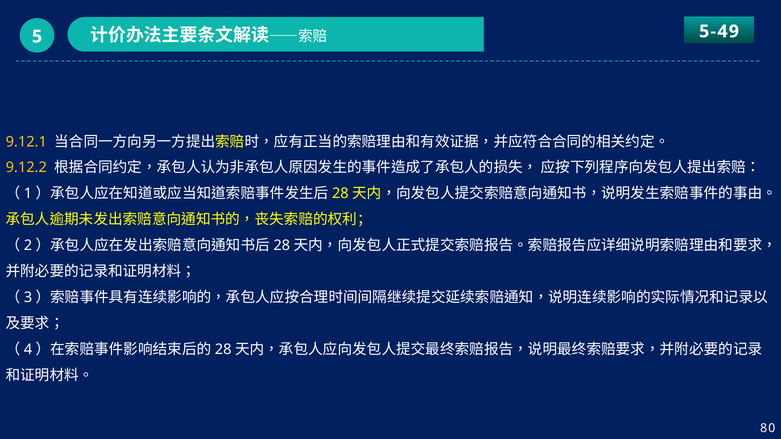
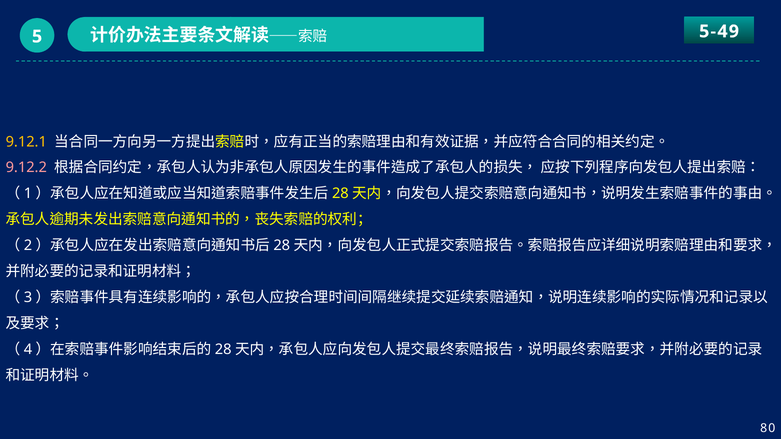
9.12.2 colour: yellow -> pink (26, 168)
